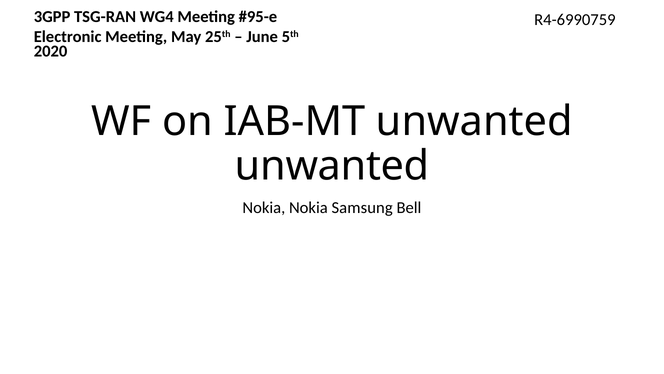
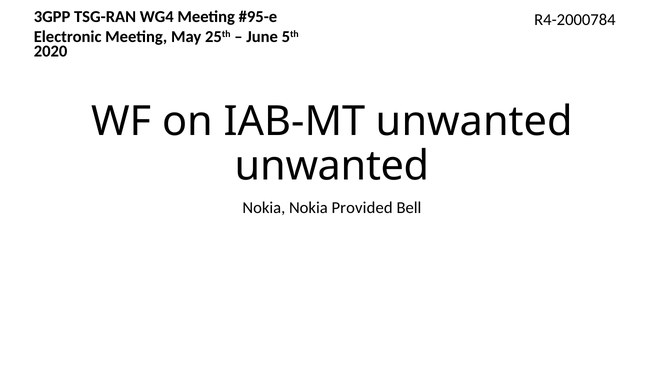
R4-6990759: R4-6990759 -> R4-2000784 (575, 20)
Samsung: Samsung -> Provided (362, 208)
